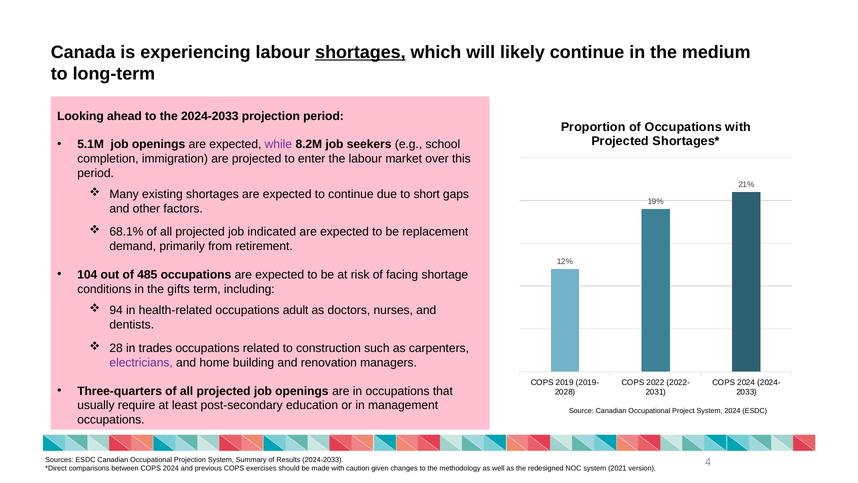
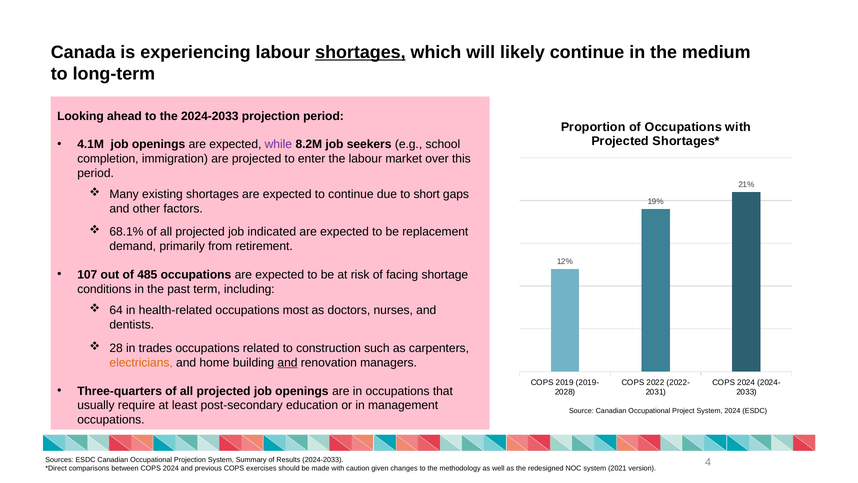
5.1M: 5.1M -> 4.1M (91, 144)
104: 104 -> 107 (87, 274)
gifts: gifts -> past (179, 289)
94: 94 -> 64 (116, 310)
adult: adult -> most (296, 310)
electricians colour: purple -> orange (141, 362)
and underline: none -> present (287, 362)
